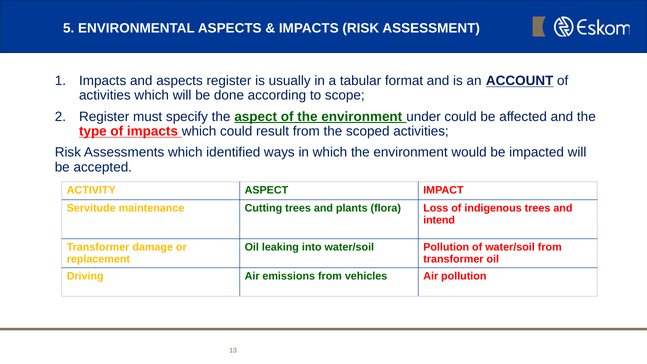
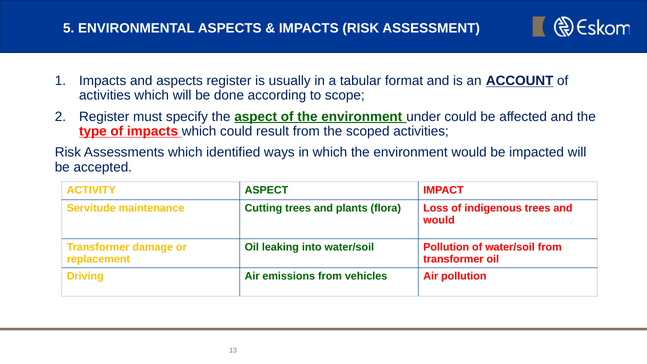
intend: intend -> would (439, 220)
